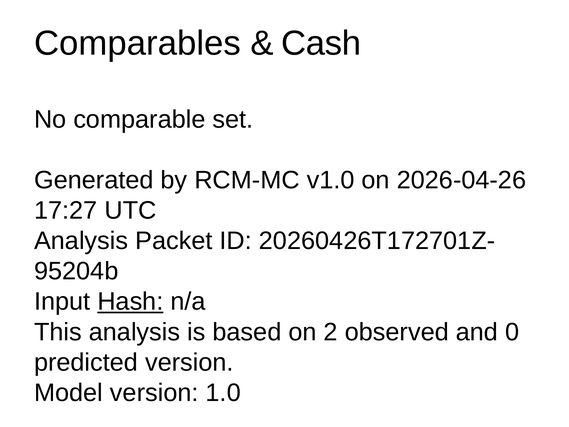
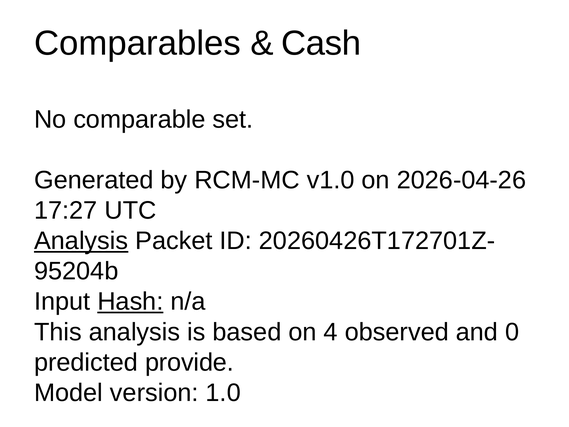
Analysis underline: none -> present (81, 241)
2: 2 -> 4 (331, 332)
predicted version: version -> provide (189, 362)
